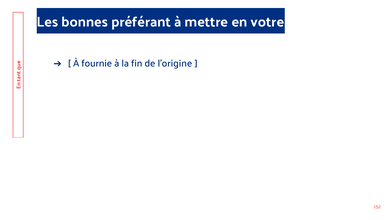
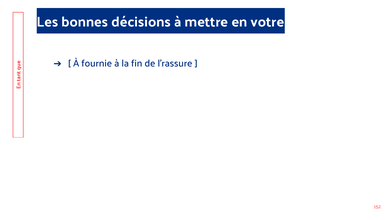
préférant: préférant -> décisions (141, 22)
l’origine: l’origine -> l’rassure (175, 63)
